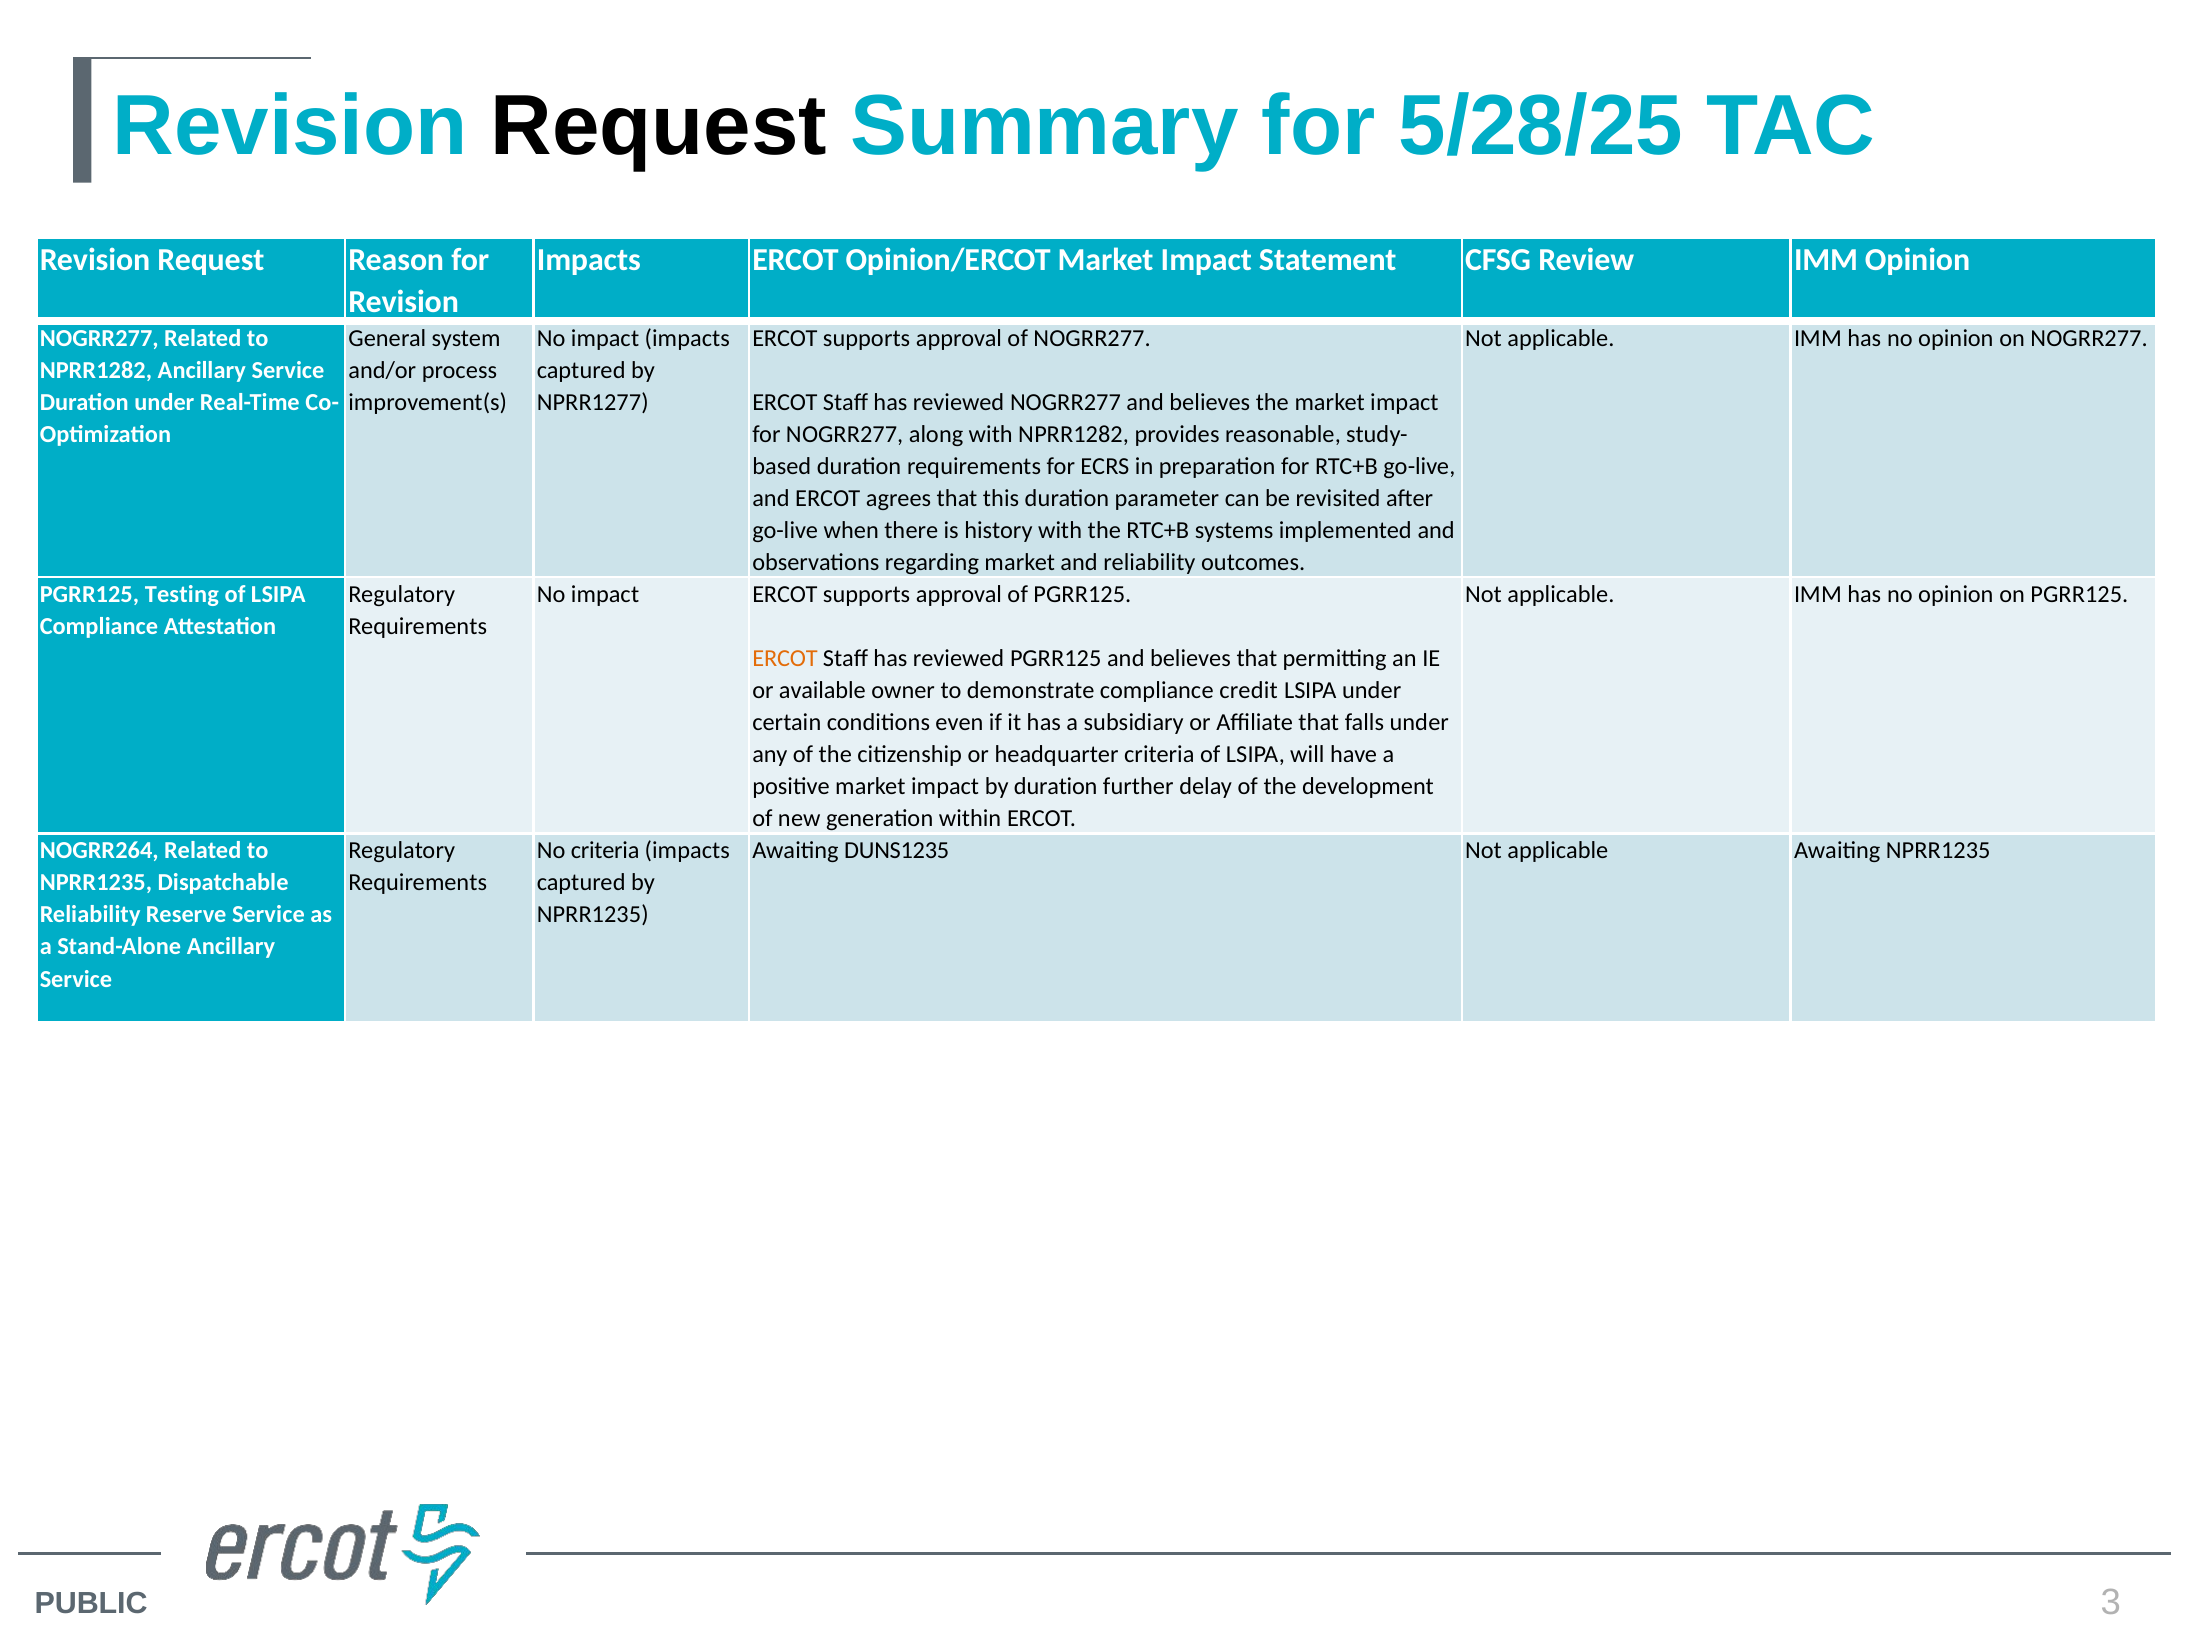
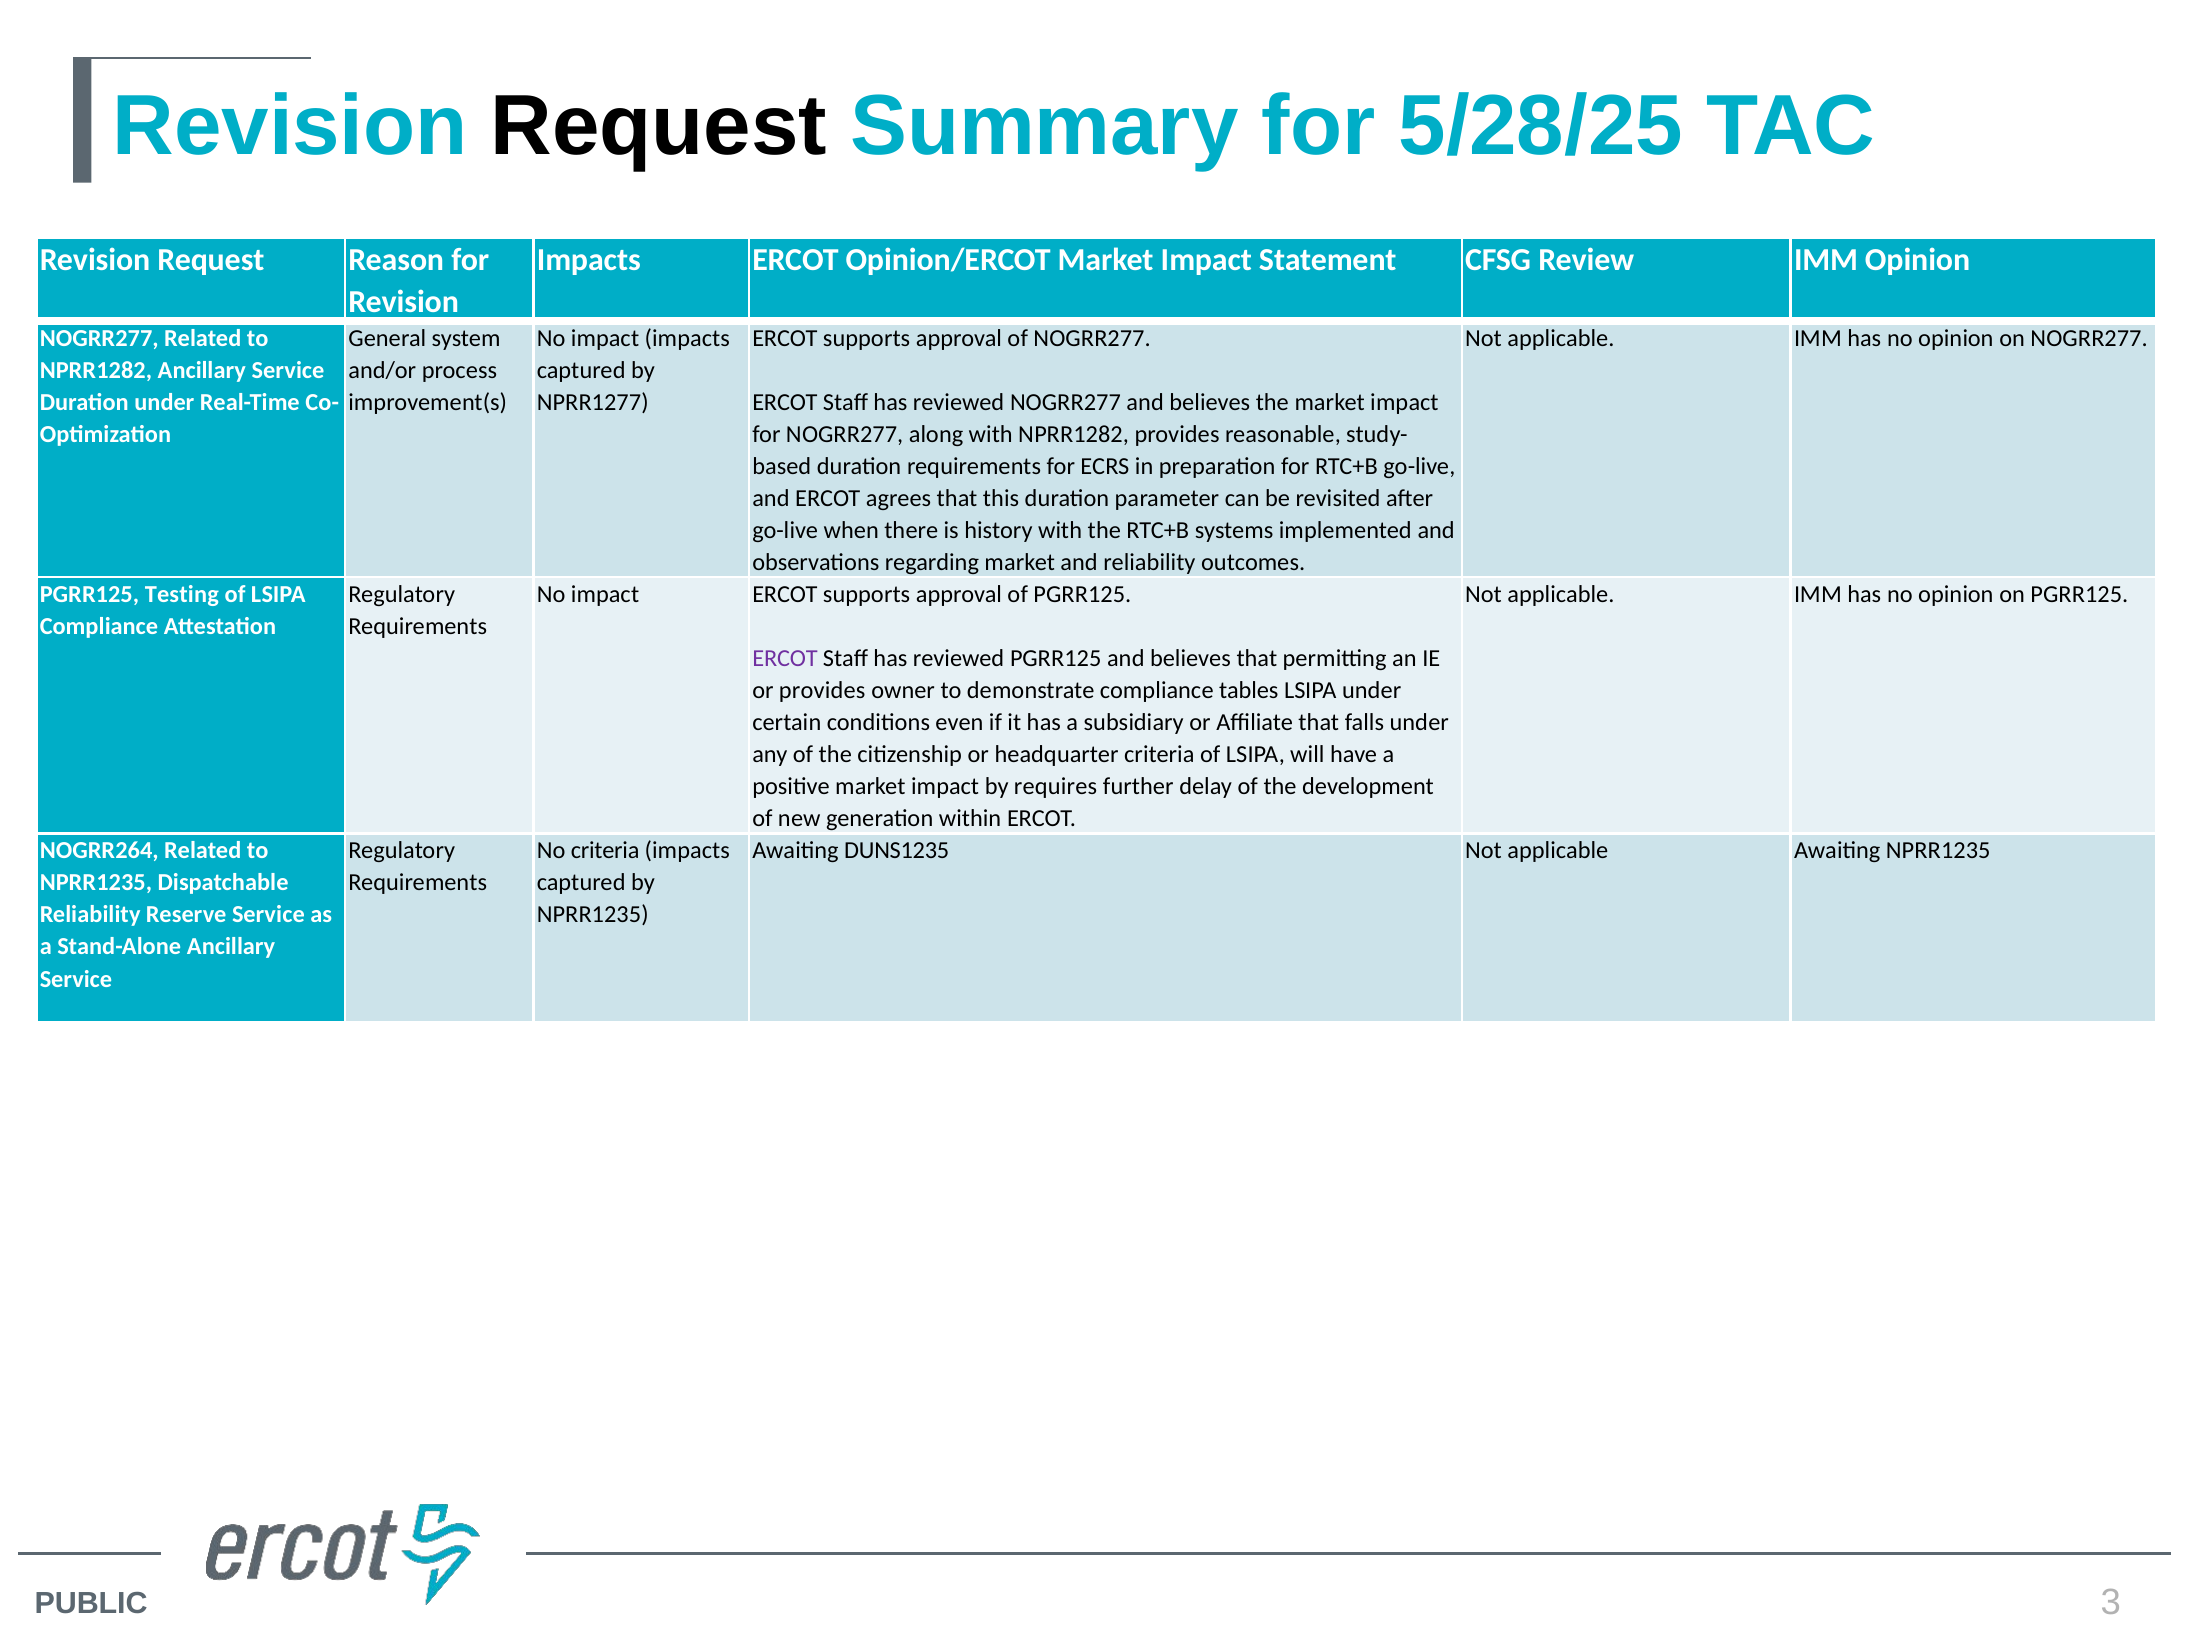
ERCOT colour: orange -> purple (785, 658)
or available: available -> provides (822, 690)
credit: credit -> tables (1249, 690)
by duration: duration -> requires (1056, 787)
